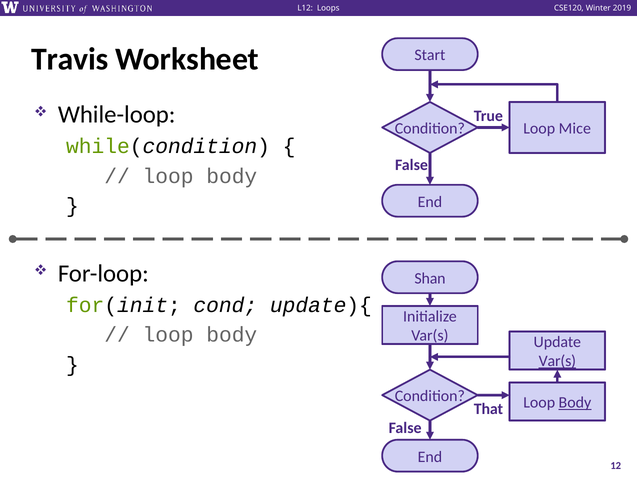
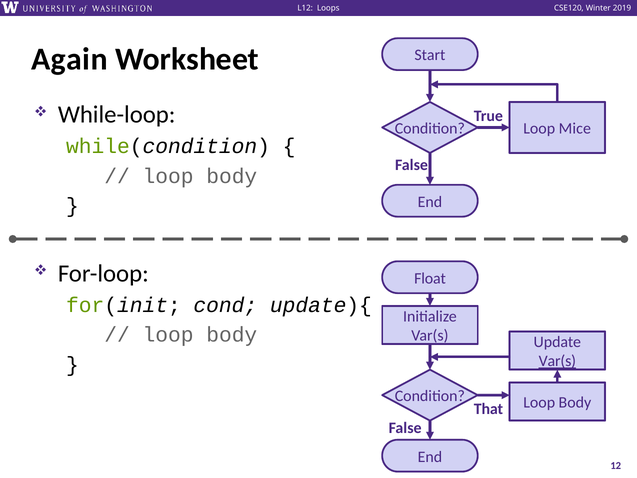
Travis: Travis -> Again (69, 59)
Shan: Shan -> Float (430, 278)
Body underline: present -> none (575, 402)
